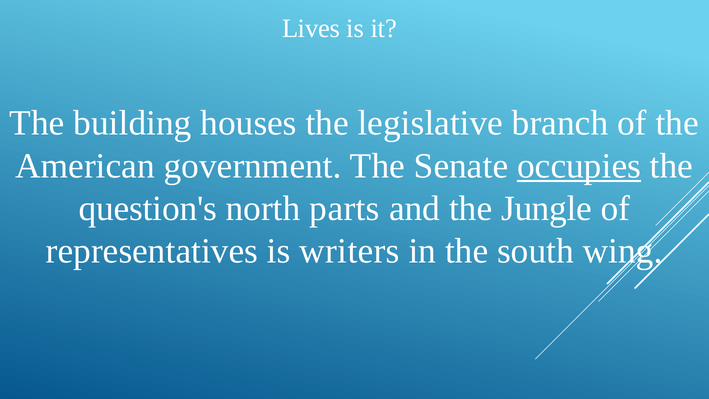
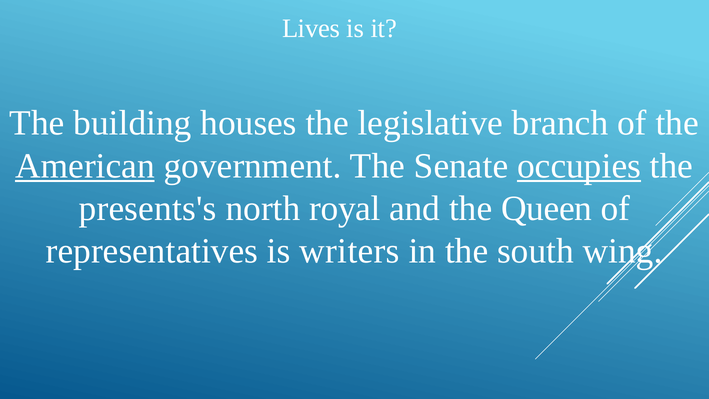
American underline: none -> present (85, 166)
question's: question's -> presents's (148, 208)
parts: parts -> royal (345, 208)
Jungle: Jungle -> Queen (547, 208)
